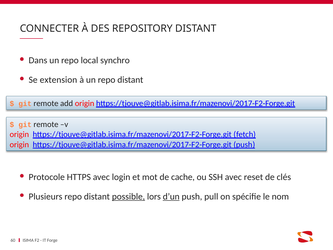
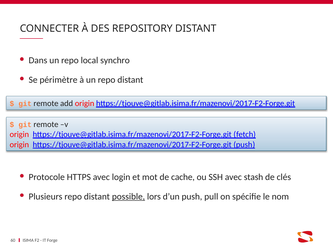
extension: extension -> périmètre (59, 80)
reset: reset -> stash (254, 177)
d’un underline: present -> none (171, 196)
